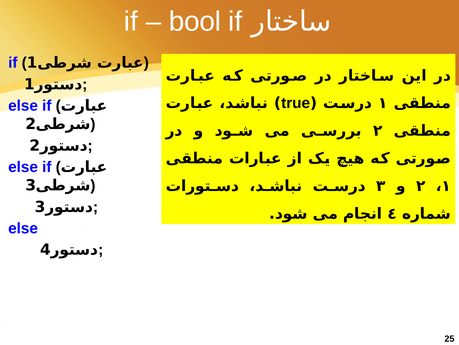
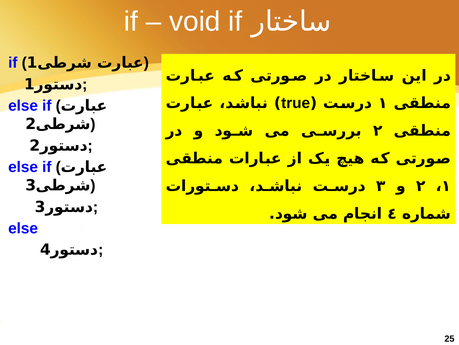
bool: bool -> void (195, 22)
